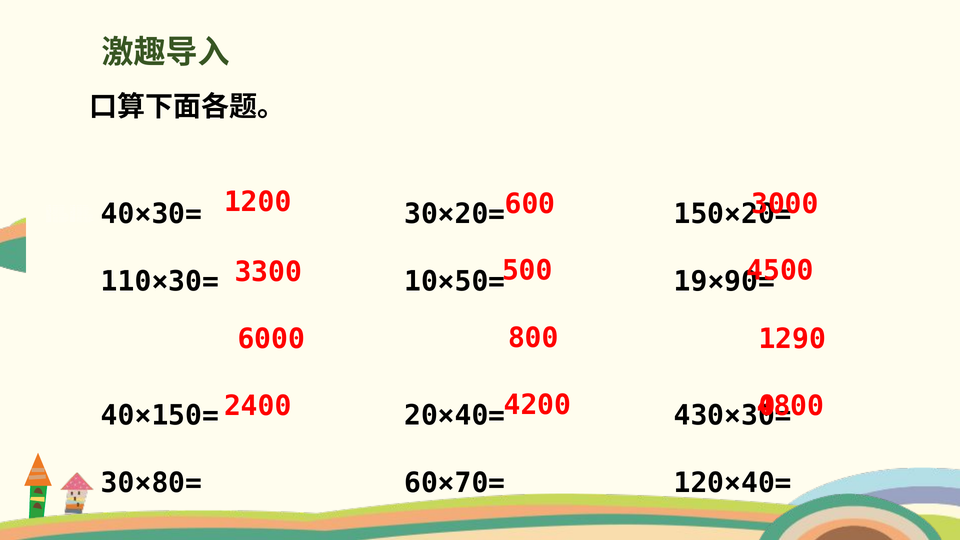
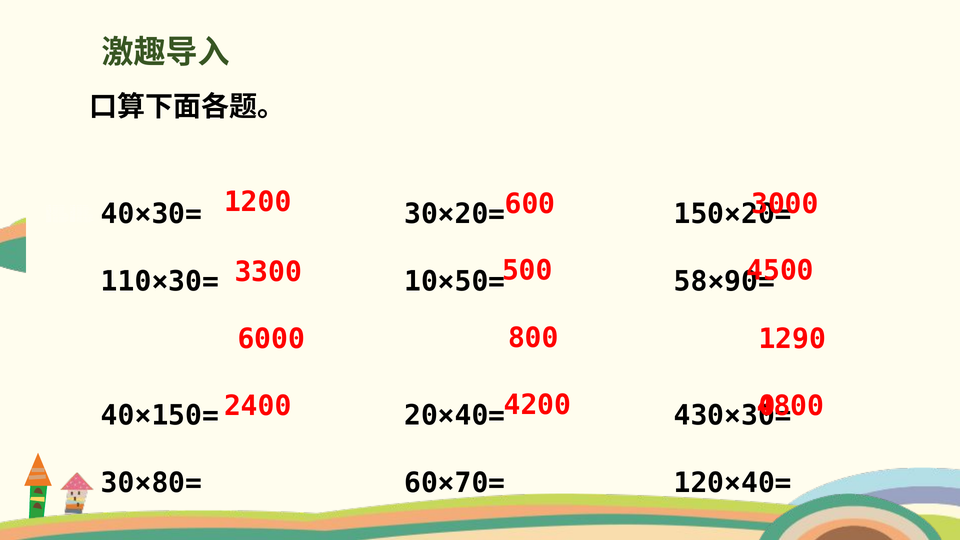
19×90=: 19×90= -> 58×90= (724, 281)
